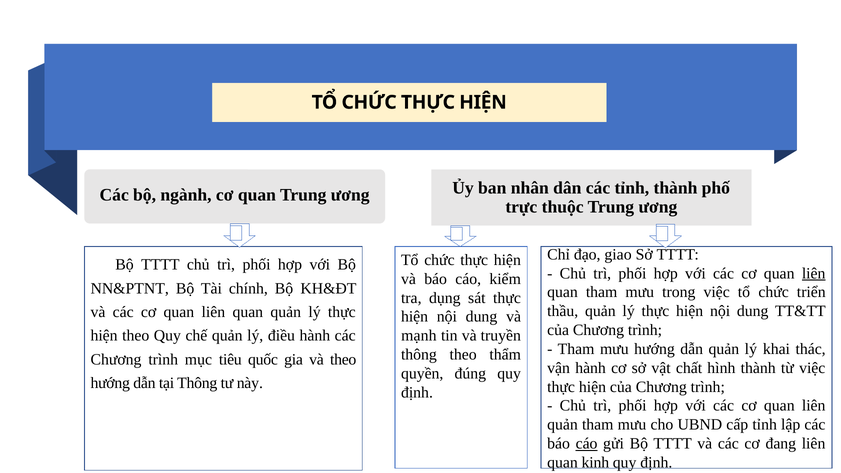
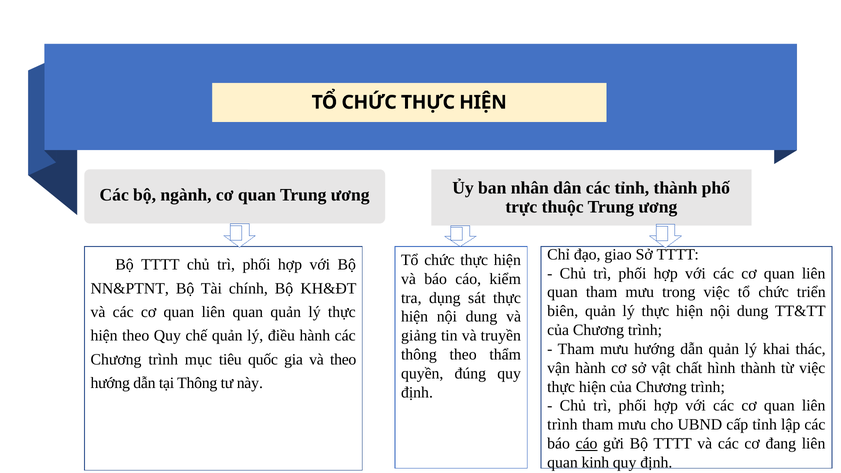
liên underline: present -> none (814, 273)
thầu: thầu -> biên (563, 311)
mạnh: mạnh -> giảng (419, 336)
quản: quản -> trình (562, 425)
